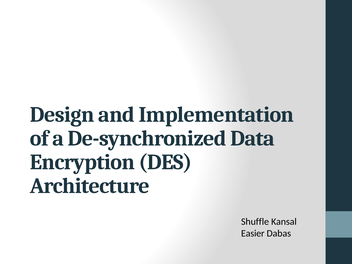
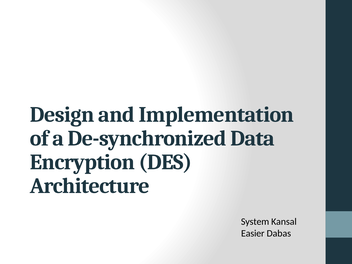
Shuffle: Shuffle -> System (255, 222)
